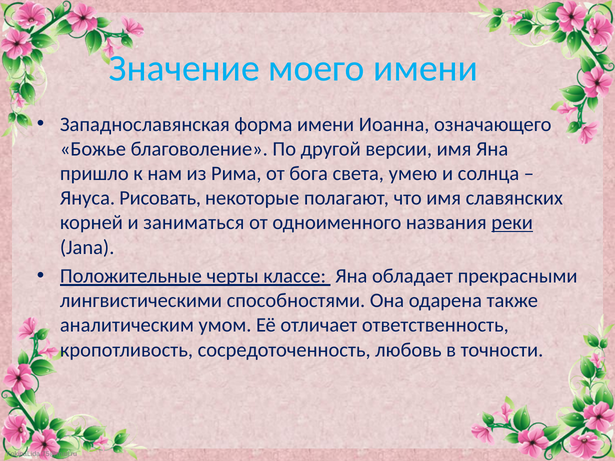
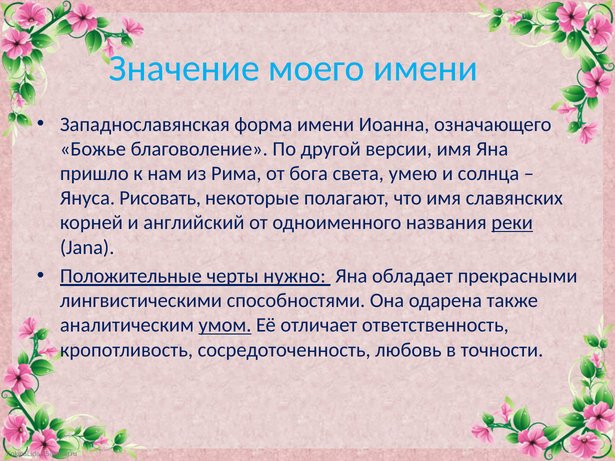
заниматься: заниматься -> английский (194, 223)
классе: классе -> нужно (295, 276)
умом underline: none -> present (225, 325)
